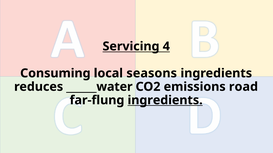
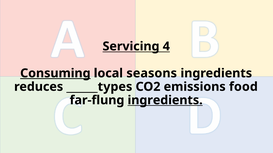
Consuming underline: none -> present (55, 73)
______water: ______water -> ______types (99, 87)
road: road -> food (243, 87)
